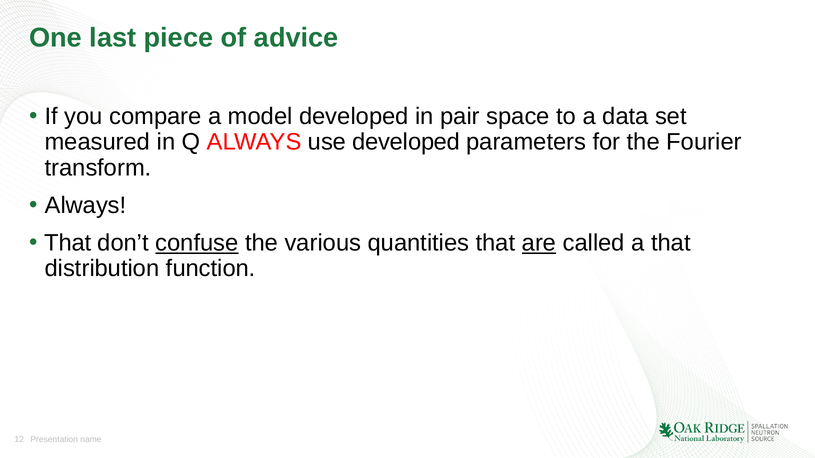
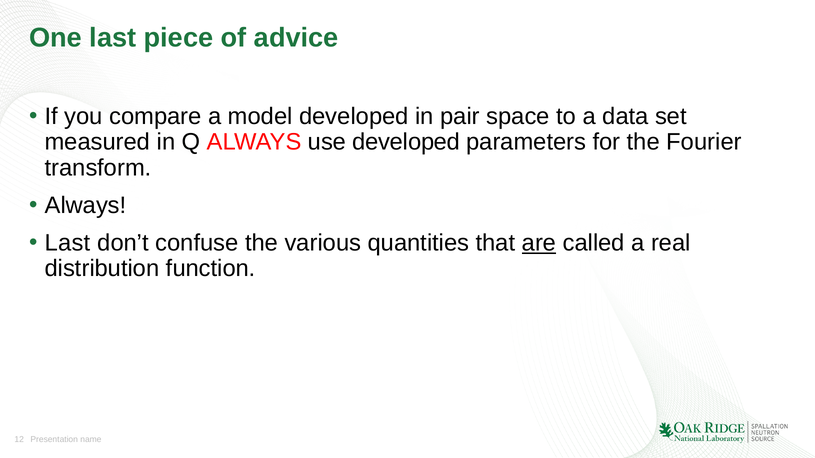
That: That -> Last (68, 243)
confuse underline: present -> none (197, 243)
a that: that -> real (671, 243)
